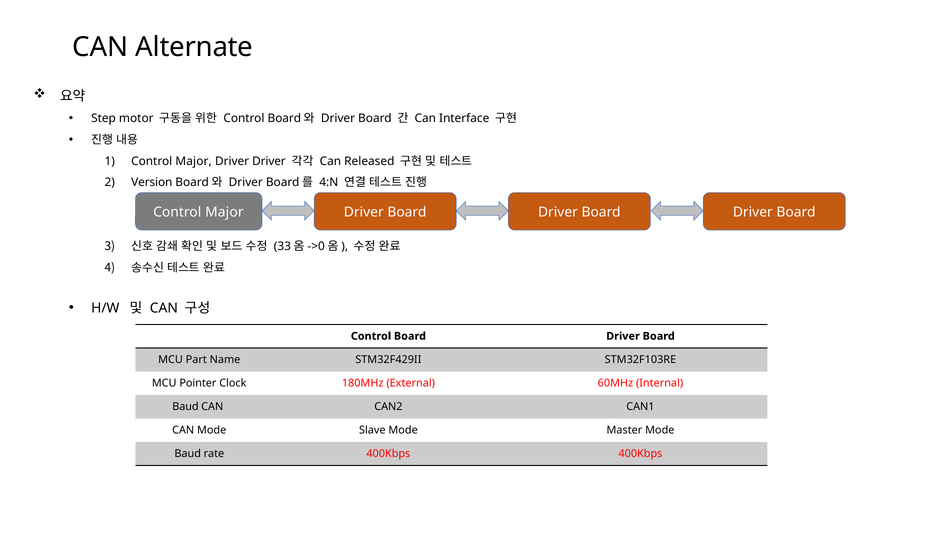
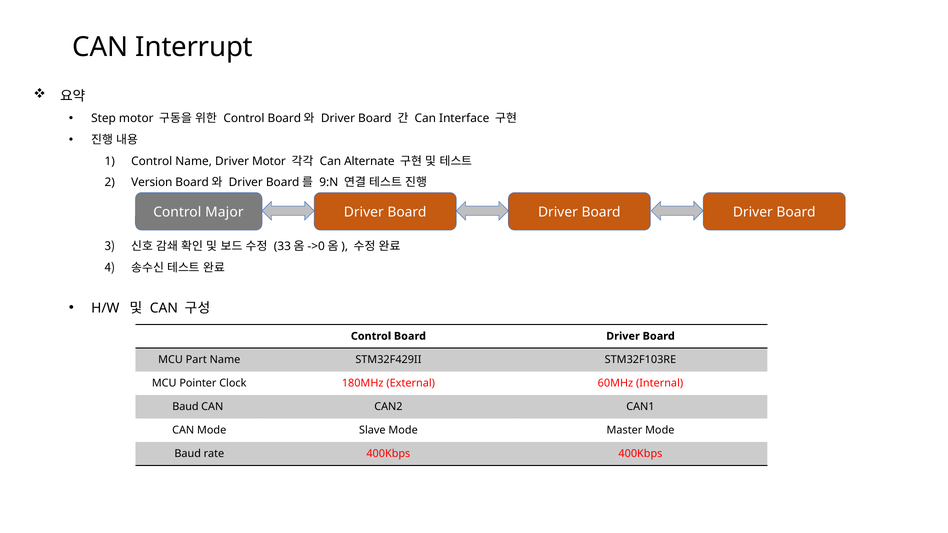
Alternate: Alternate -> Interrupt (194, 47)
Major: Major -> Name (194, 161)
Driver Driver: Driver -> Motor (269, 161)
Released: Released -> Alternate (369, 161)
4:N: 4:N -> 9:N (329, 183)
